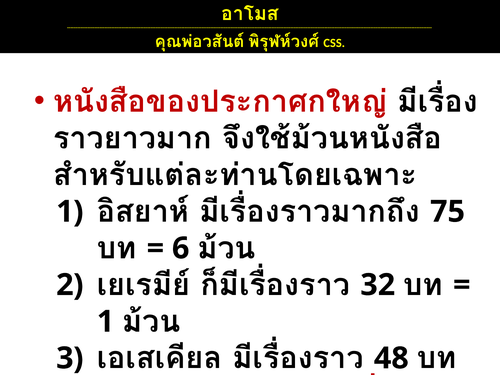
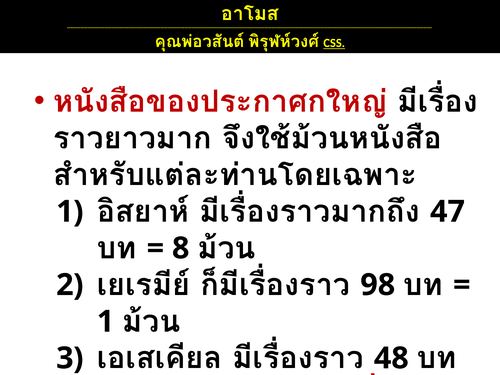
CSS underline: none -> present (334, 43)
75: 75 -> 47 (447, 212)
6: 6 -> 8 (181, 248)
32: 32 -> 98 (378, 285)
